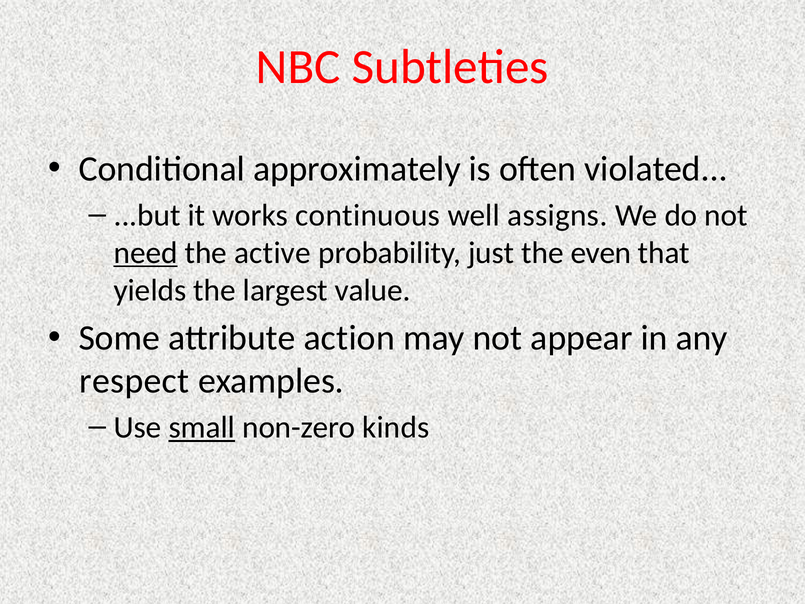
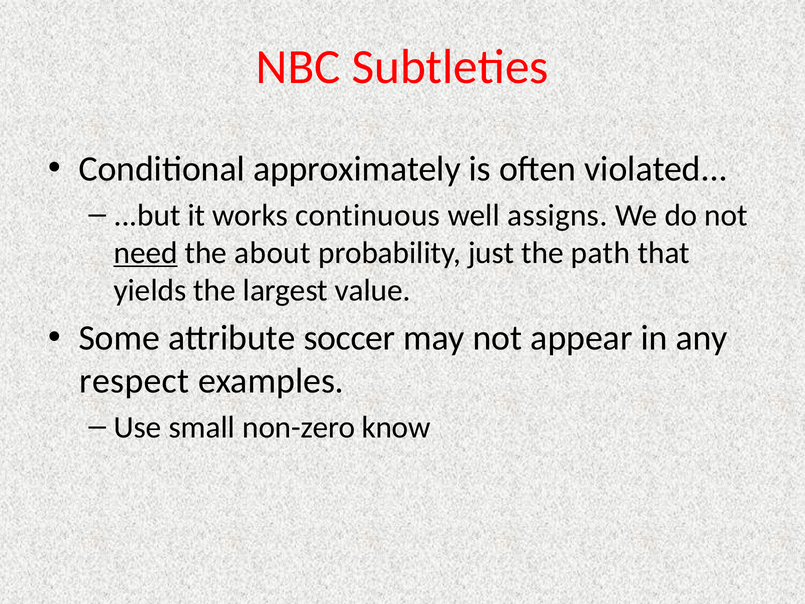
active: active -> about (272, 253)
even: even -> path (601, 253)
action: action -> soccer (350, 338)
small underline: present -> none (202, 427)
kinds: kinds -> know (396, 427)
